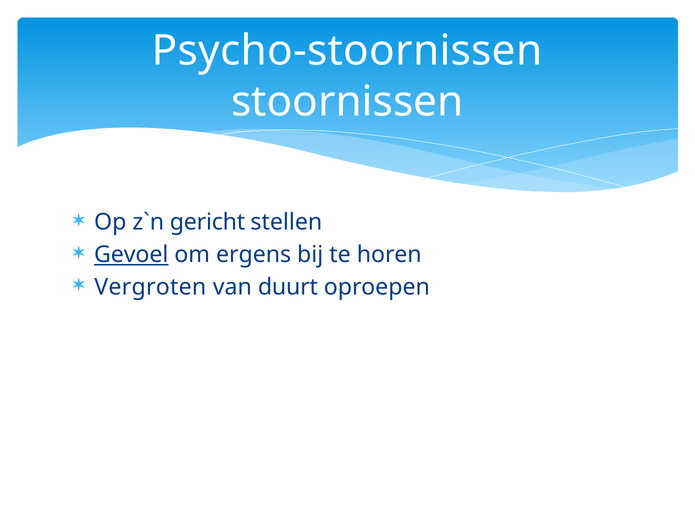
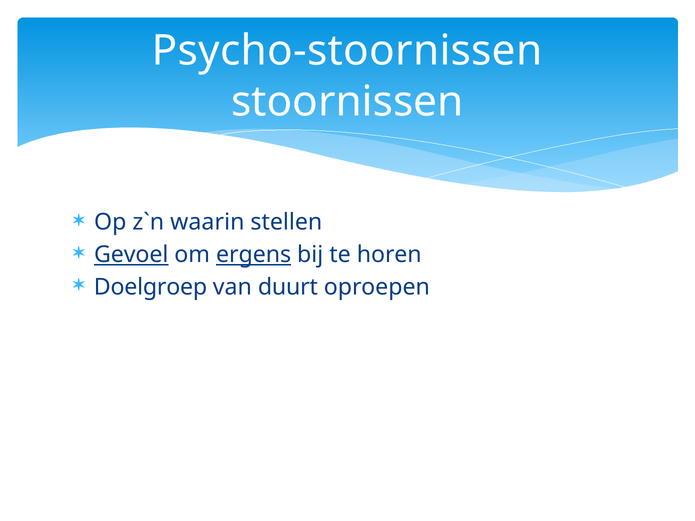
gericht: gericht -> waarin (207, 222)
ergens underline: none -> present (254, 255)
Vergroten: Vergroten -> Doelgroep (151, 287)
